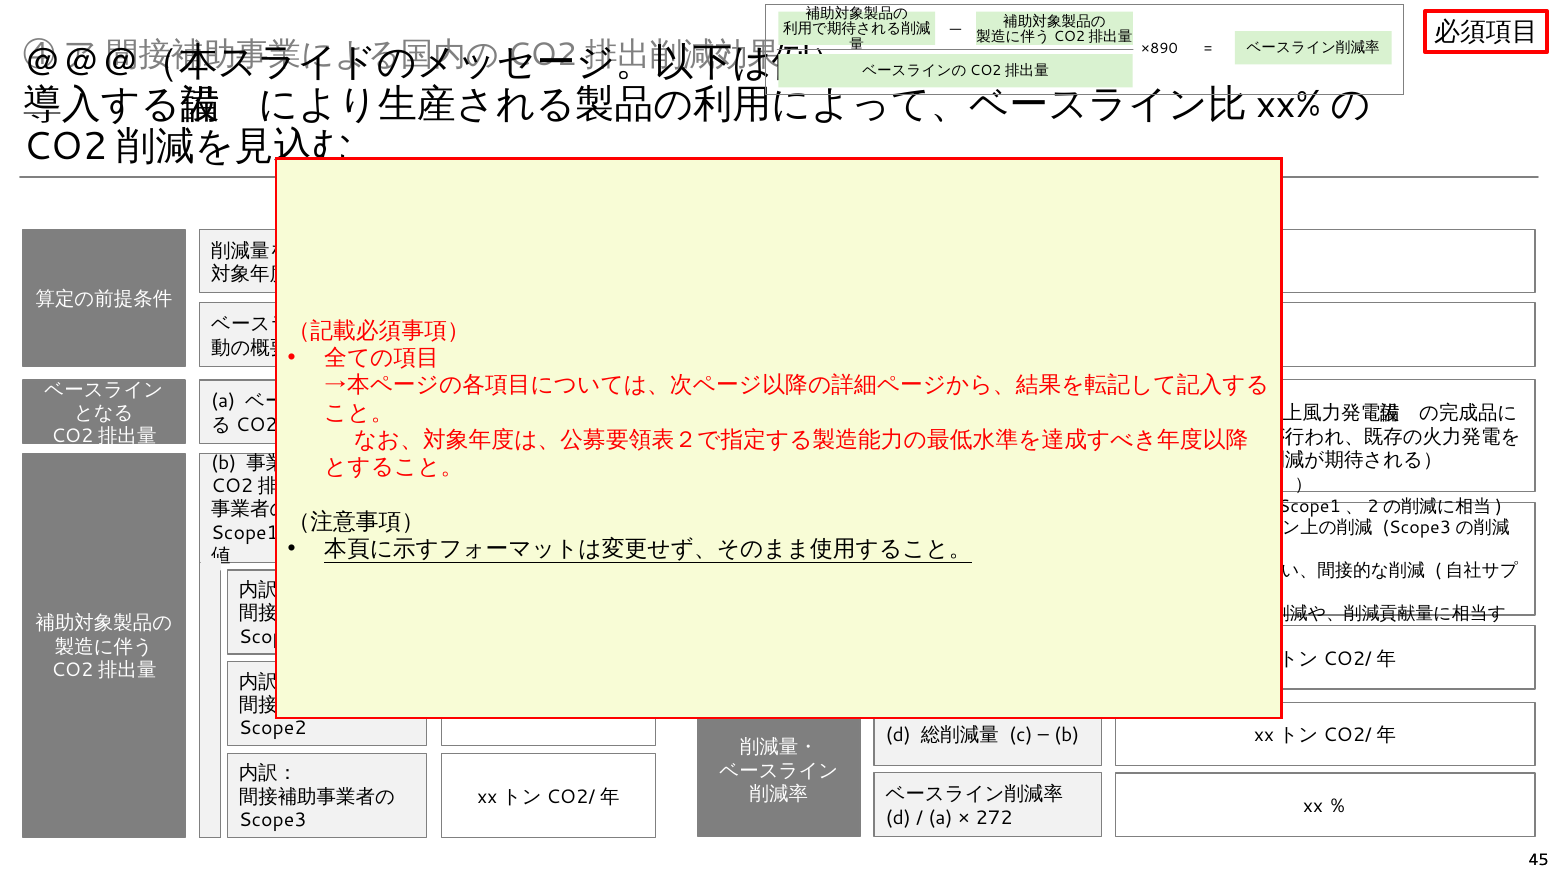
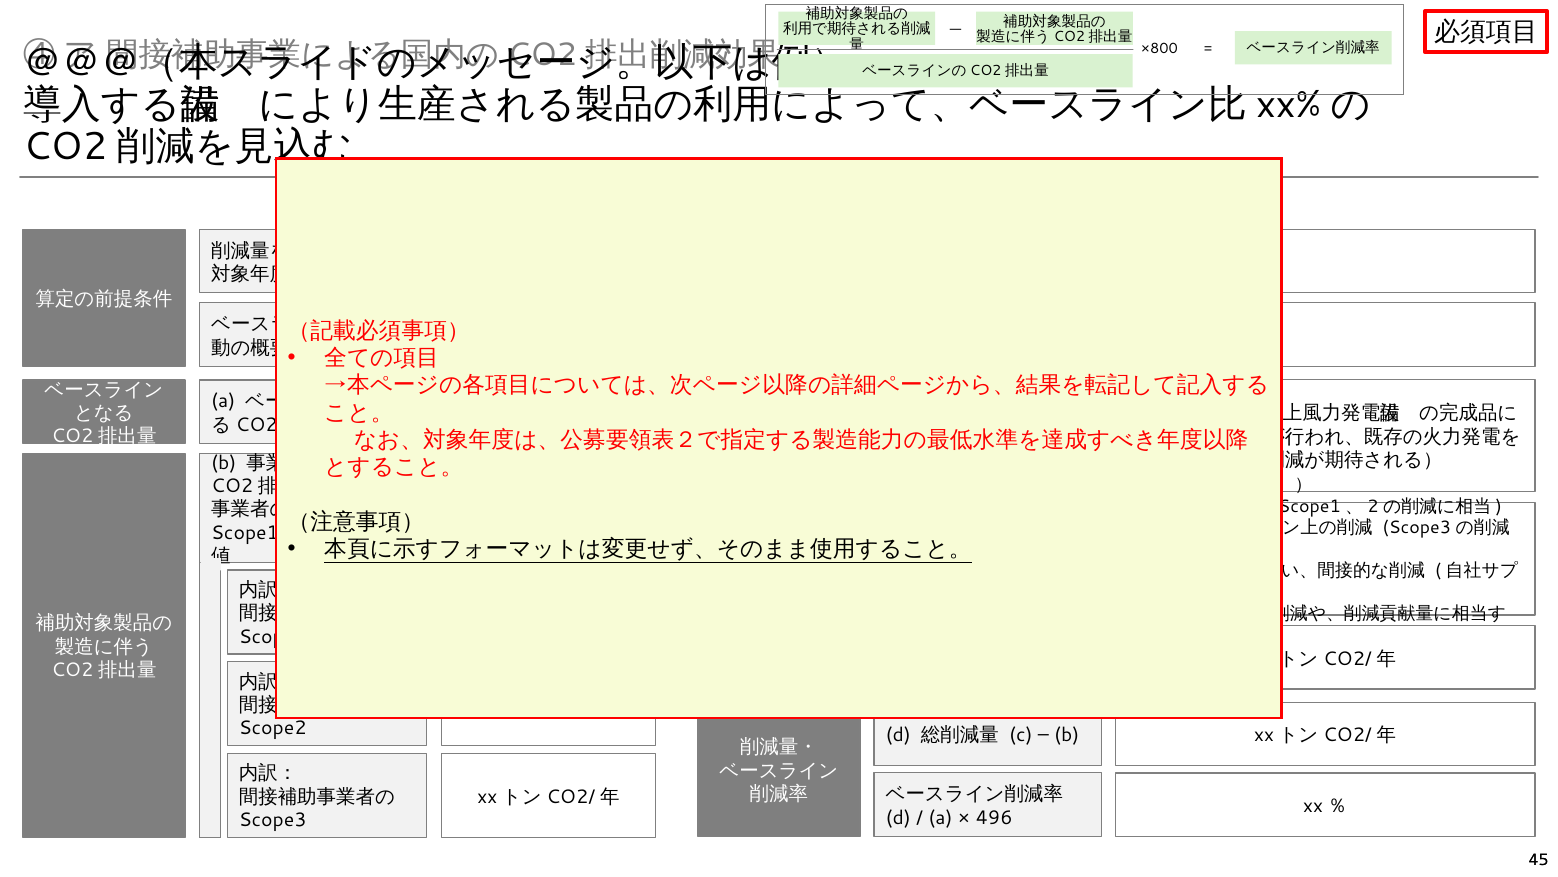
×890: ×890 -> ×800 (1159, 48)
272: 272 -> 496 (994, 817)
